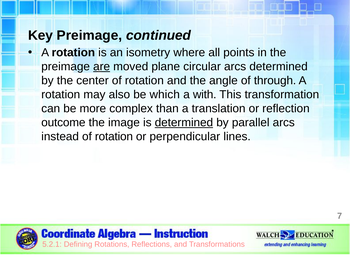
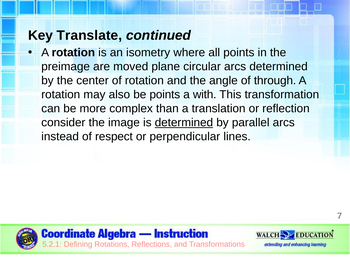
Key Preimage: Preimage -> Translate (89, 35)
are underline: present -> none (102, 67)
be which: which -> points (165, 95)
outcome: outcome -> consider (63, 123)
instead of rotation: rotation -> respect (114, 137)
